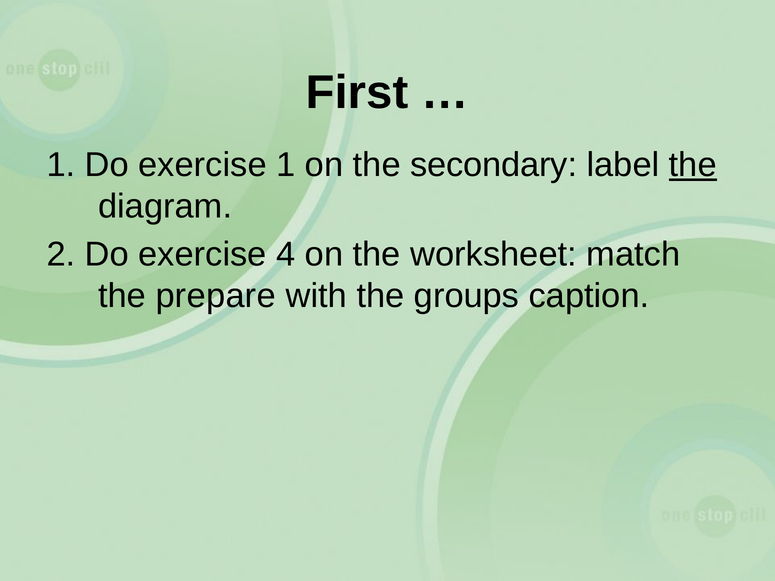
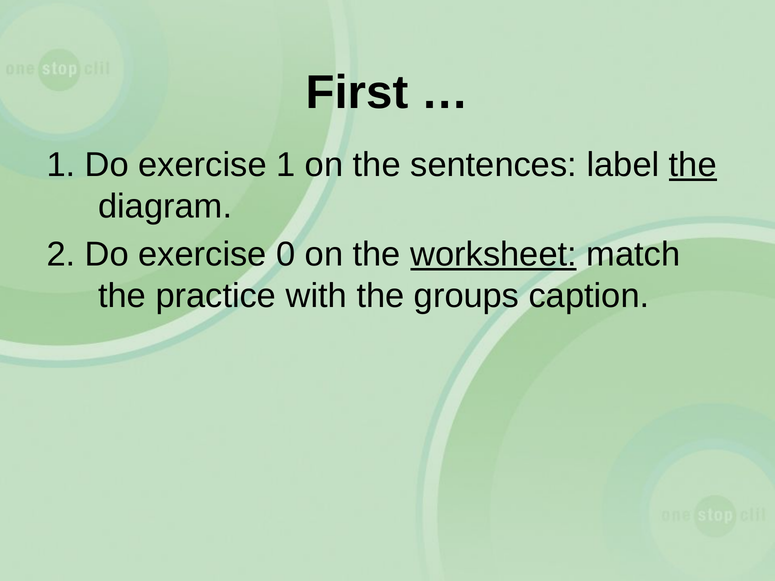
secondary: secondary -> sentences (494, 165)
4: 4 -> 0 (286, 255)
worksheet underline: none -> present (494, 255)
prepare: prepare -> practice (216, 296)
